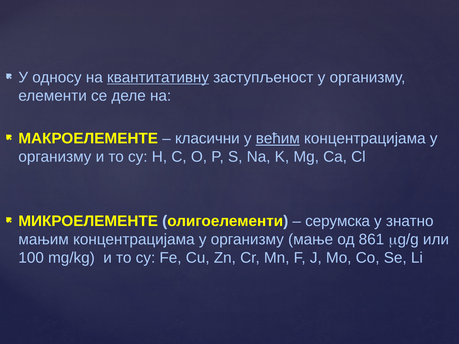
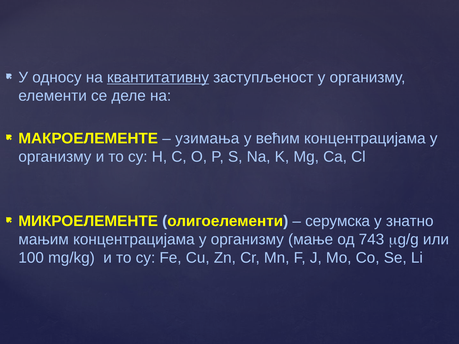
класични: класични -> узимања (207, 139)
већим underline: present -> none (278, 139)
861: 861 -> 743 (371, 240)
